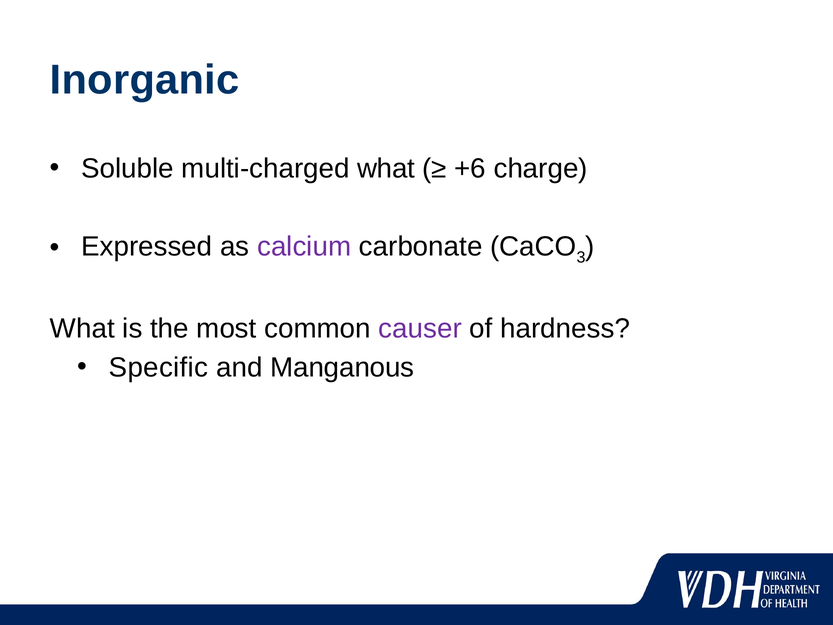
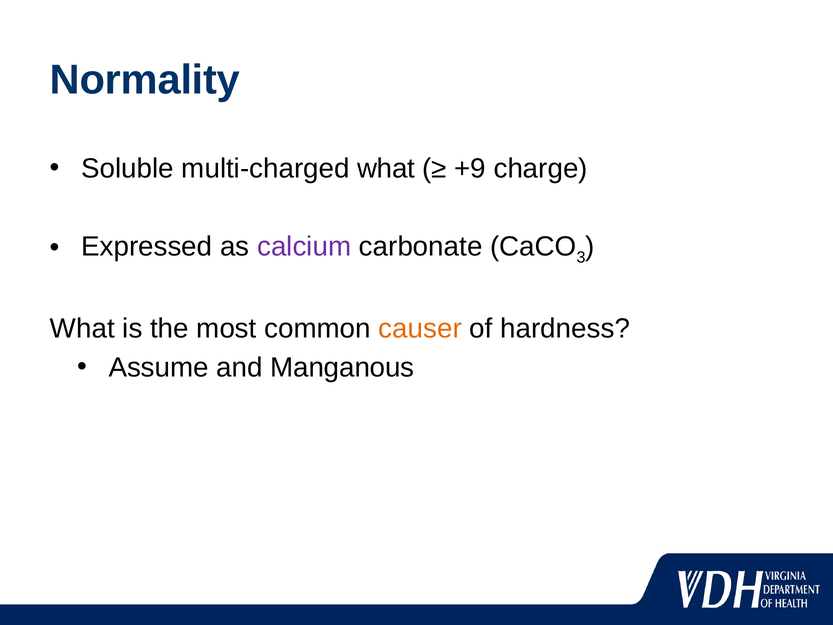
Inorganic: Inorganic -> Normality (145, 80)
+6: +6 -> +9 (470, 169)
causer colour: purple -> orange (420, 329)
Specific: Specific -> Assume (159, 367)
